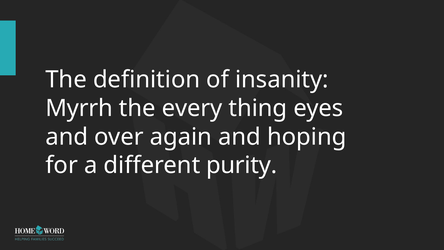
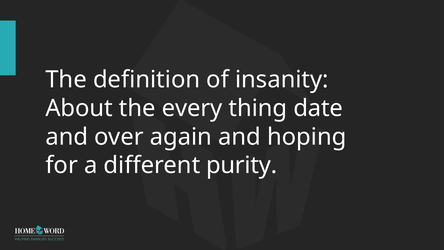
Myrrh: Myrrh -> About (79, 108)
eyes: eyes -> date (318, 108)
